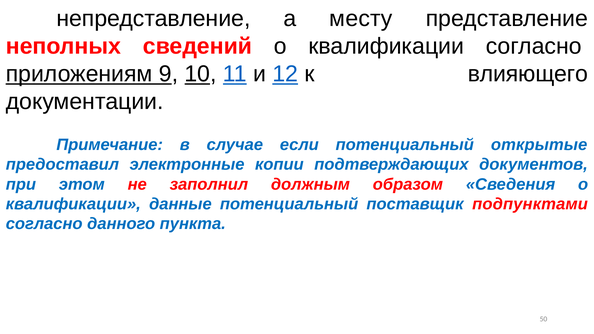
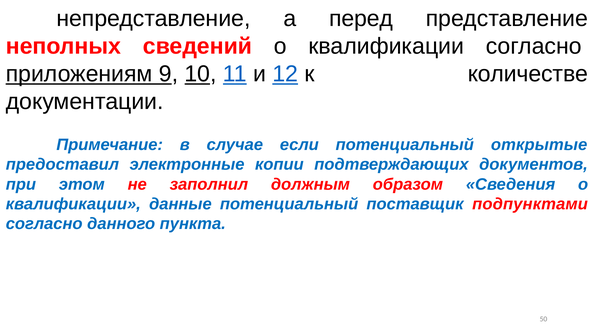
месту: месту -> перед (361, 18)
влияющего: влияющего -> количестве (528, 74)
